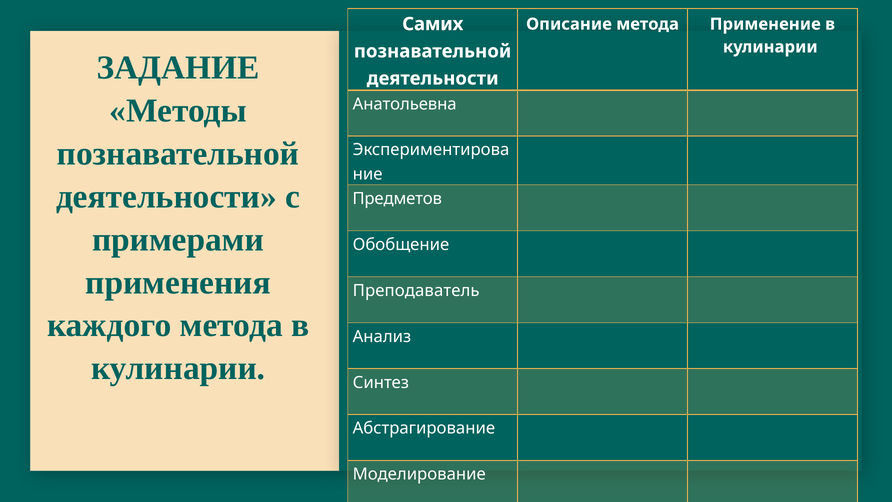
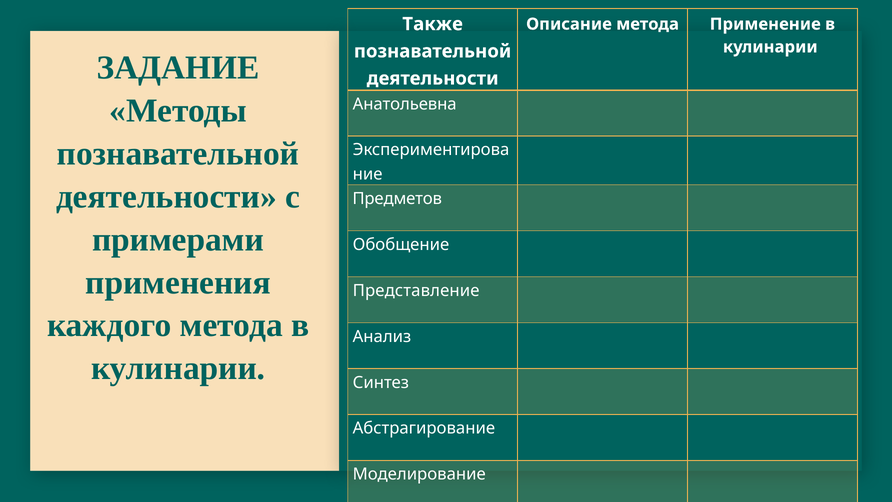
Самих: Самих -> Также (433, 24)
Преподаватель: Преподаватель -> Представление (416, 290)
